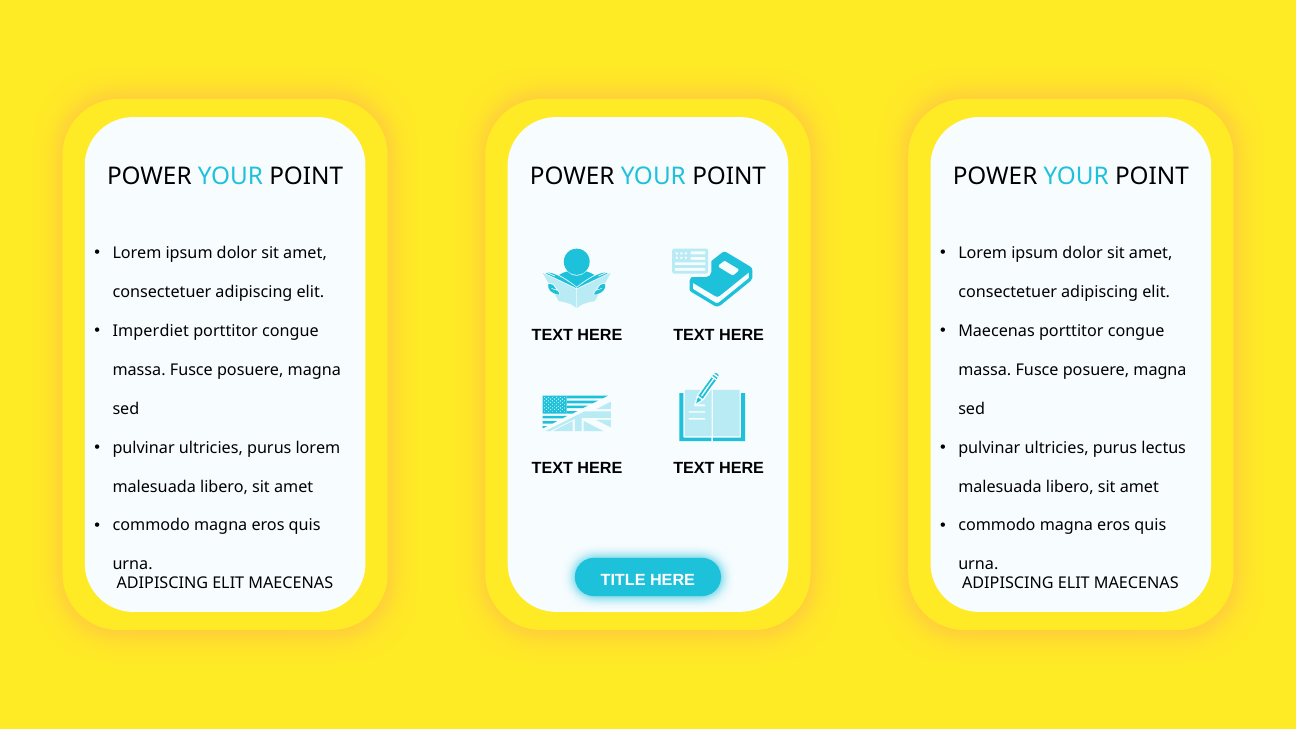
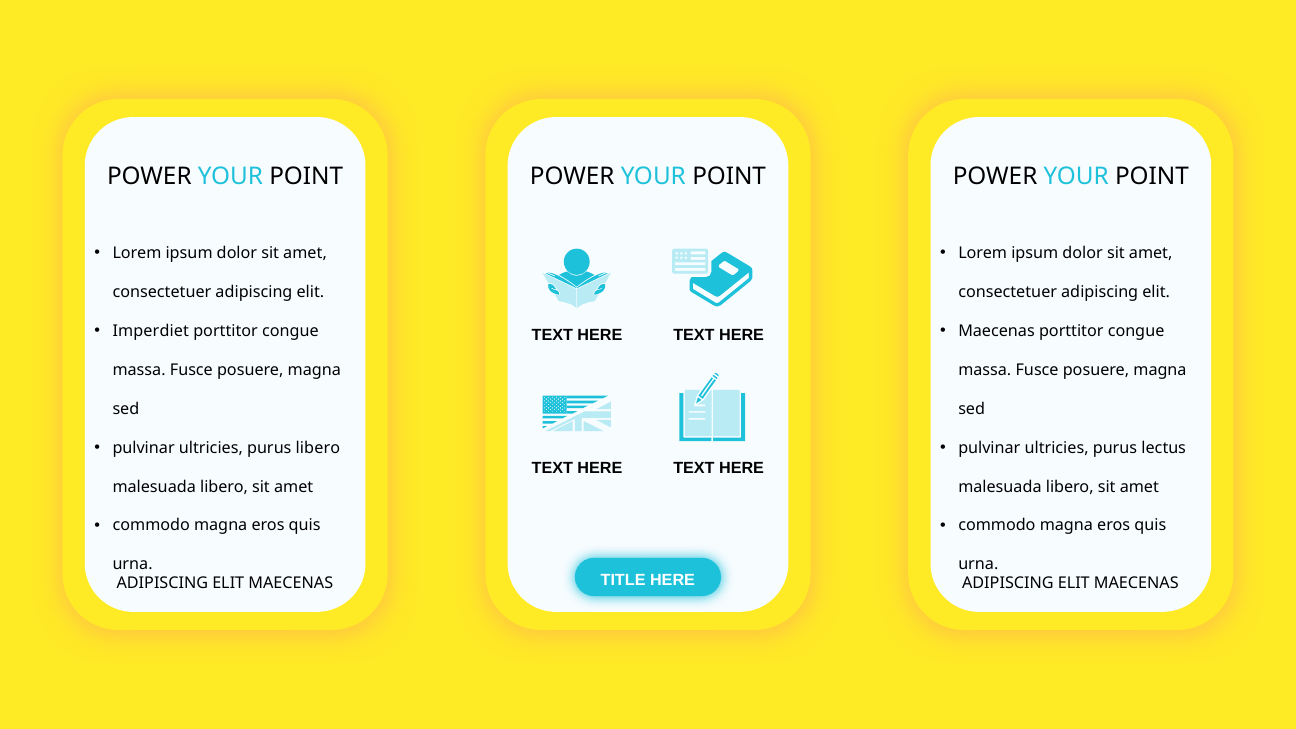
purus lorem: lorem -> libero (318, 448)
